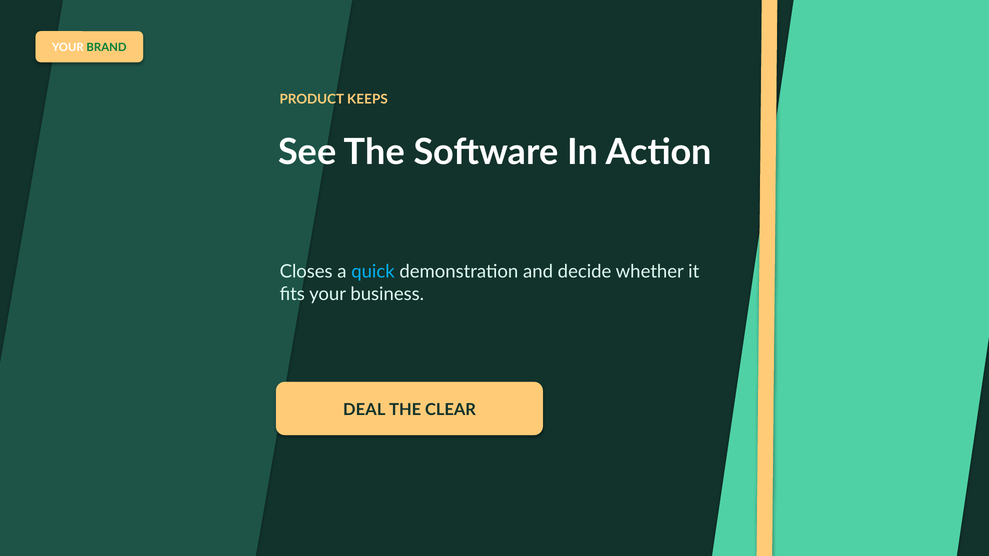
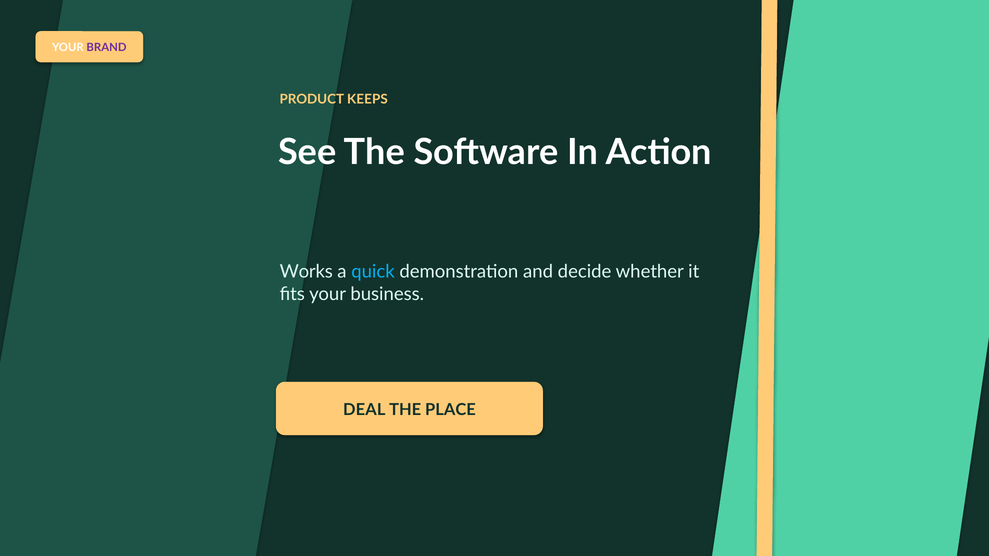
BRAND colour: green -> purple (107, 48)
Closes: Closes -> Works (306, 272)
CLEAR: CLEAR -> PLACE (450, 410)
